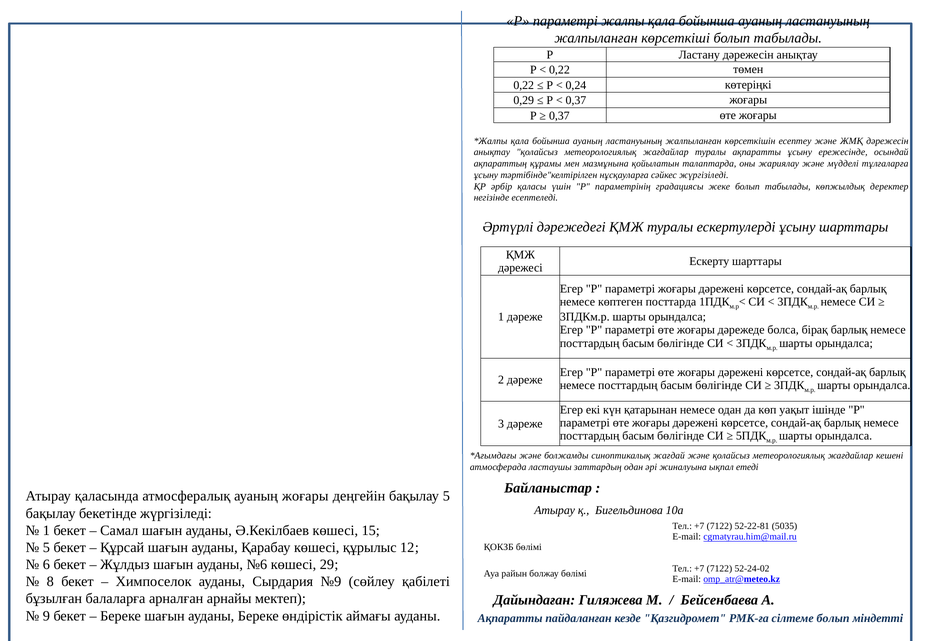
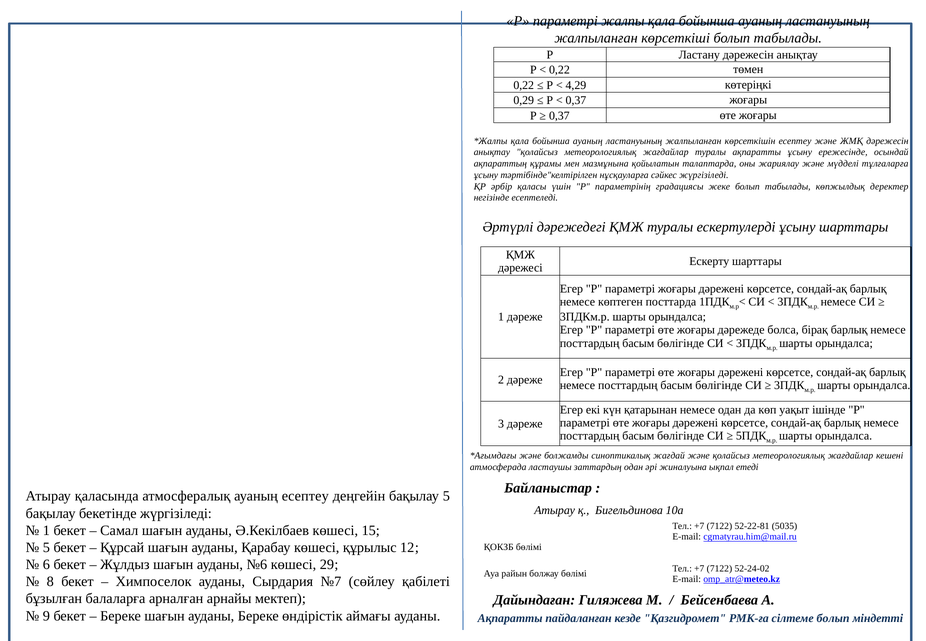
0,24: 0,24 -> 4,29 (576, 85)
ауаның жоғары: жоғары -> есептеу (305, 496)
№9: №9 -> №7 (331, 582)
